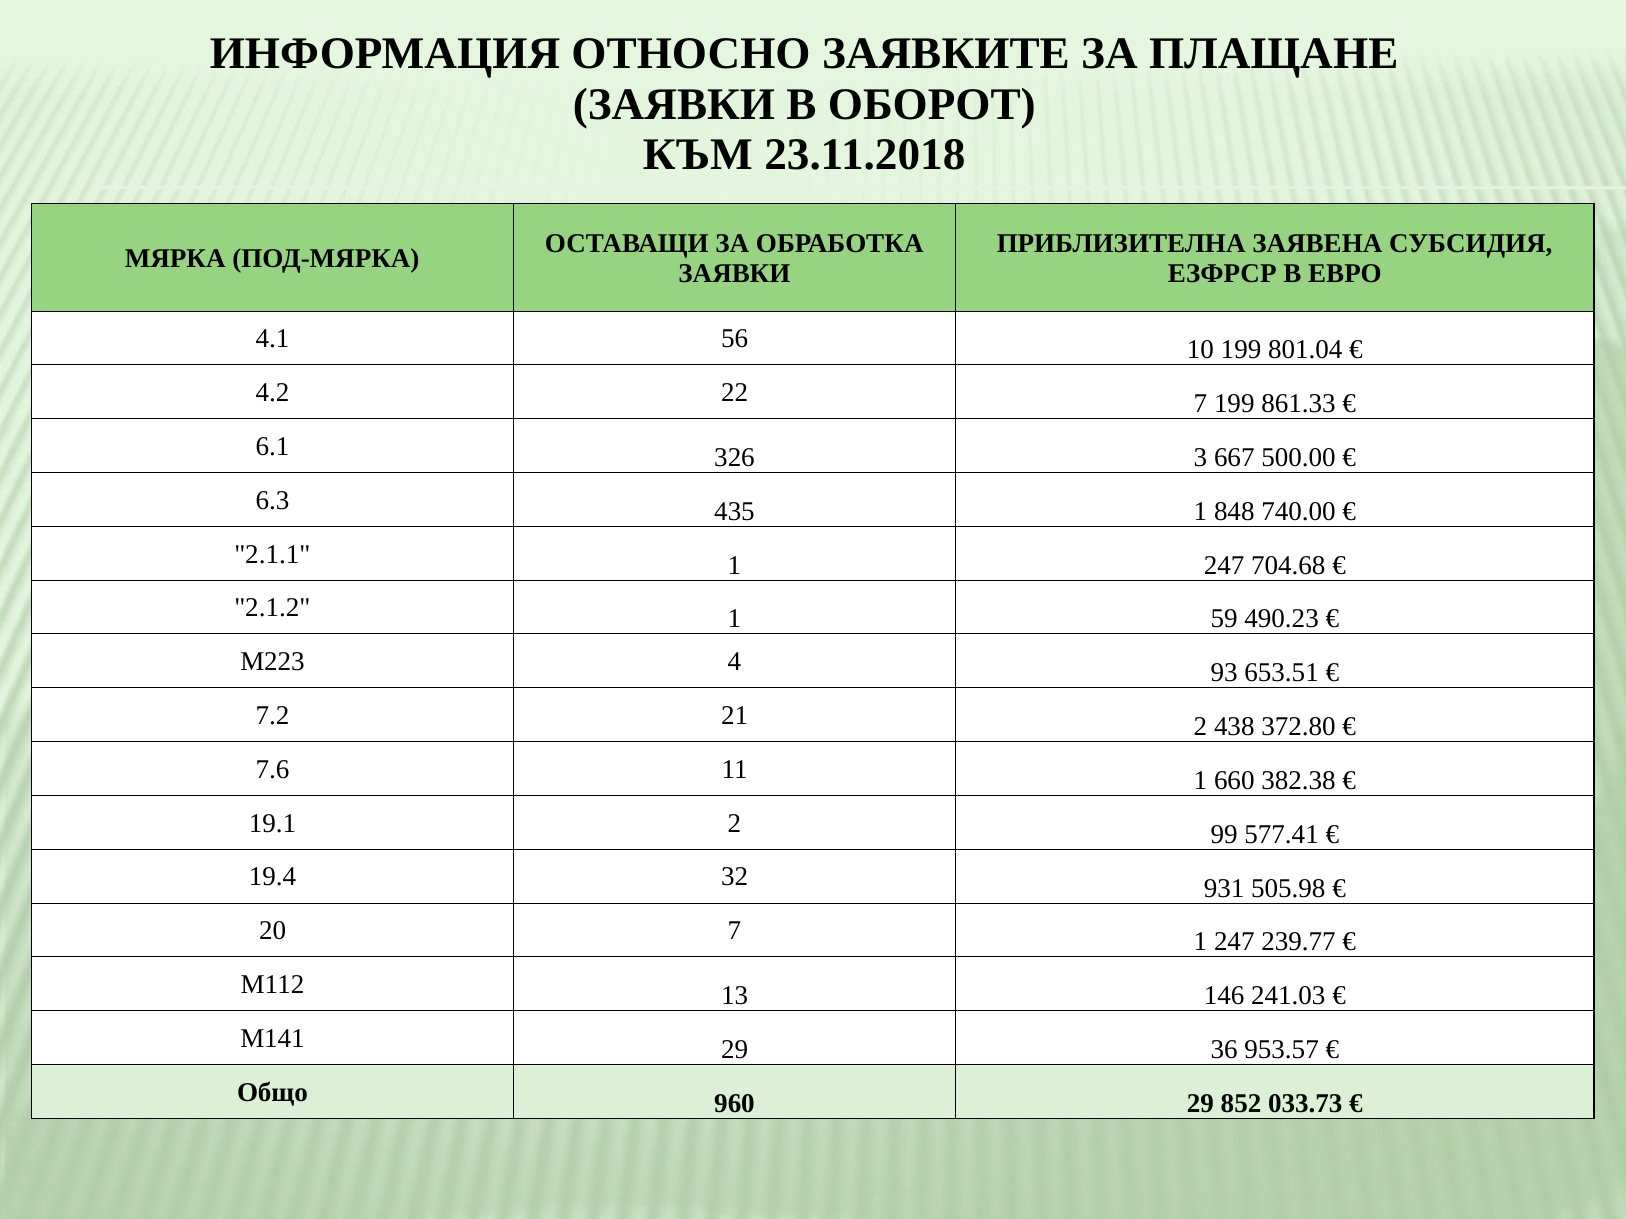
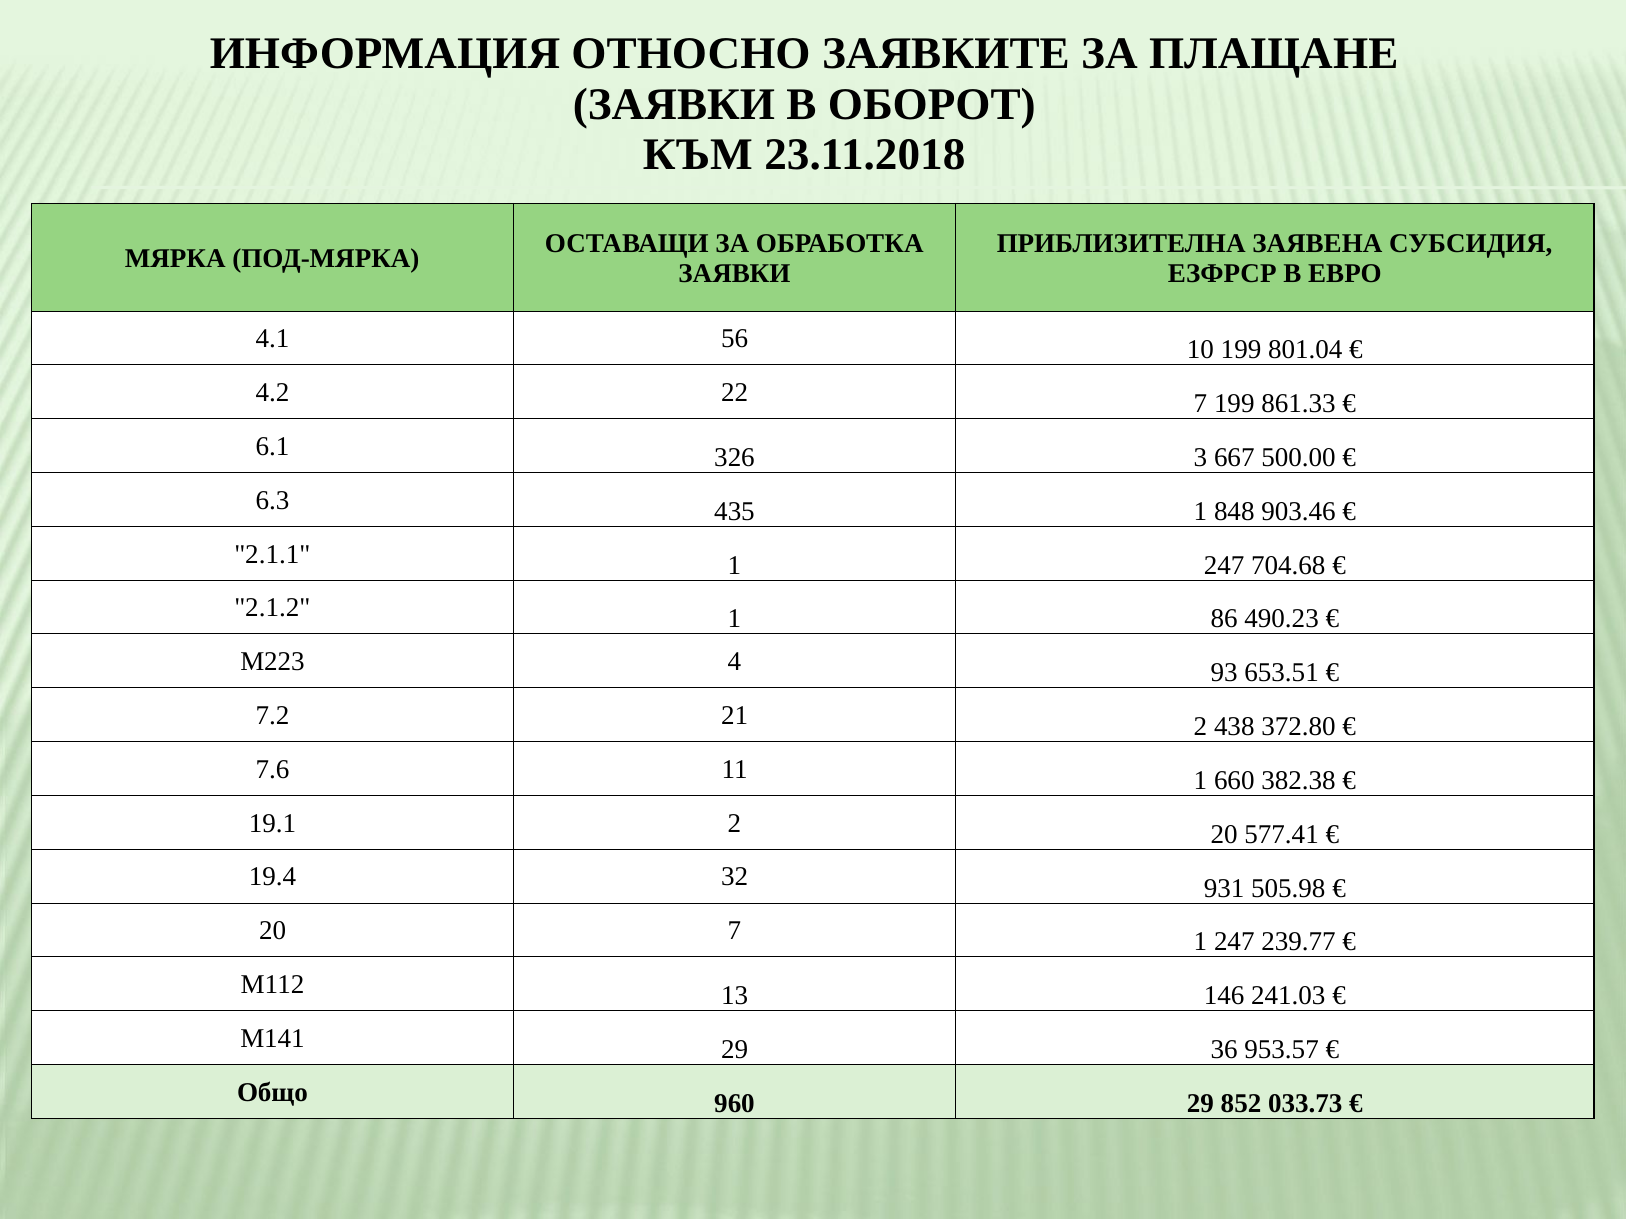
740.00: 740.00 -> 903.46 (1299, 512)
59: 59 -> 86 (1224, 619)
2 99: 99 -> 20 (1224, 835)
